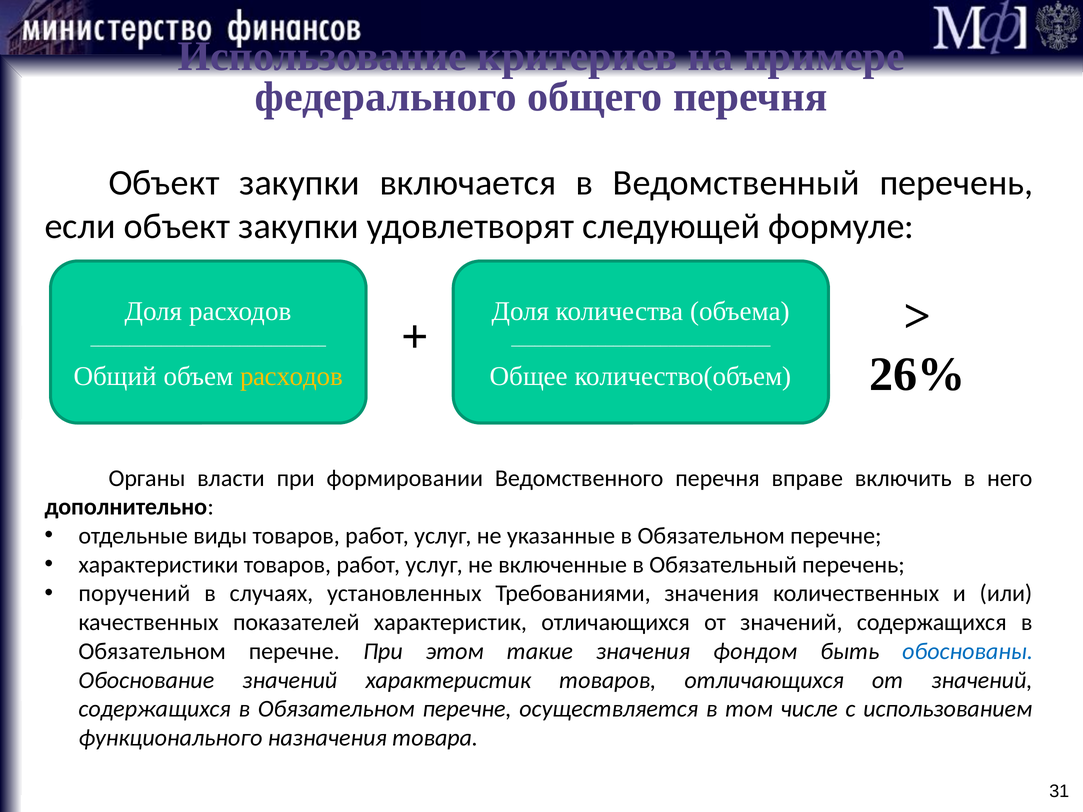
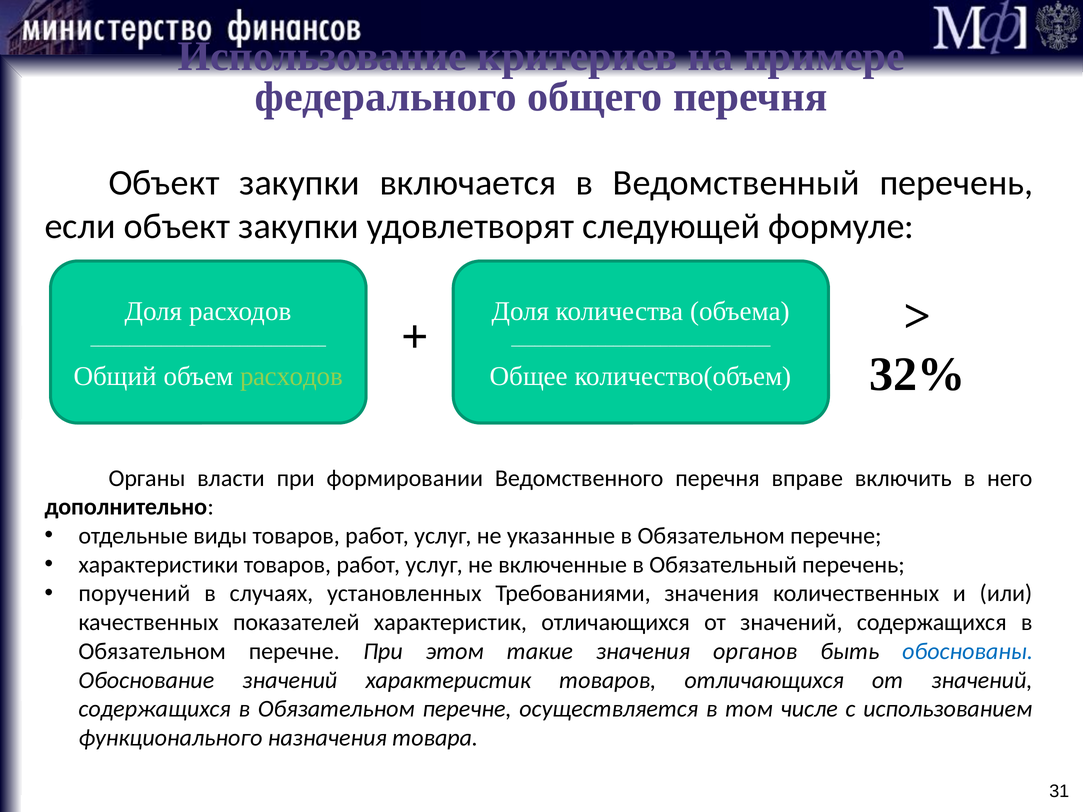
26%: 26% -> 32% (917, 374)
расходов colour: yellow -> light green (291, 376)
фондом: фондом -> органов (755, 651)
